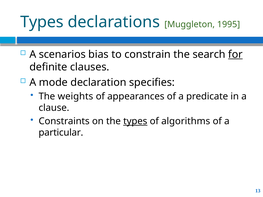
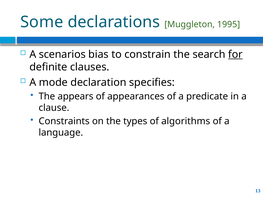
Types: Types -> Some (42, 22)
weights: weights -> appears (75, 96)
types underline: present -> none (135, 121)
particular: particular -> language (61, 133)
